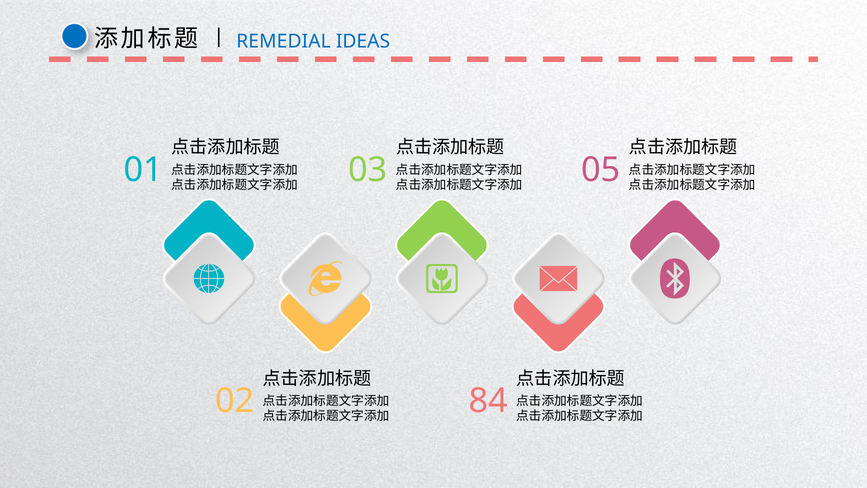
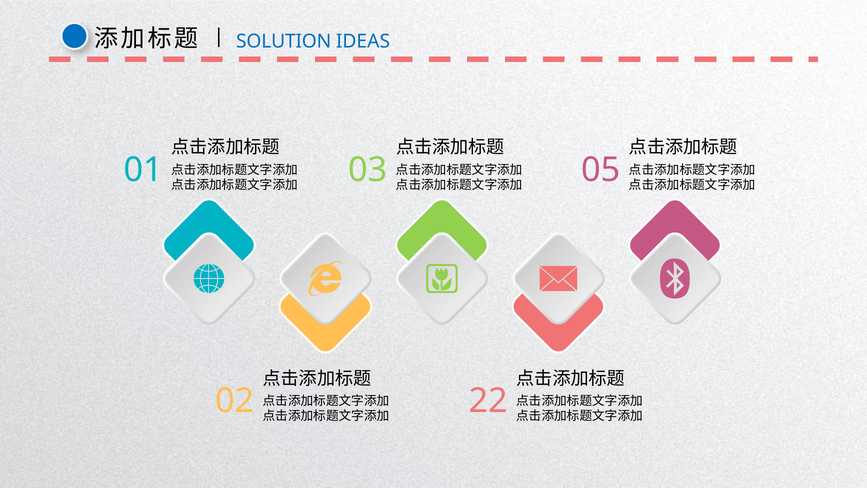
REMEDIAL: REMEDIAL -> SOLUTION (284, 42)
84: 84 -> 22 (488, 401)
